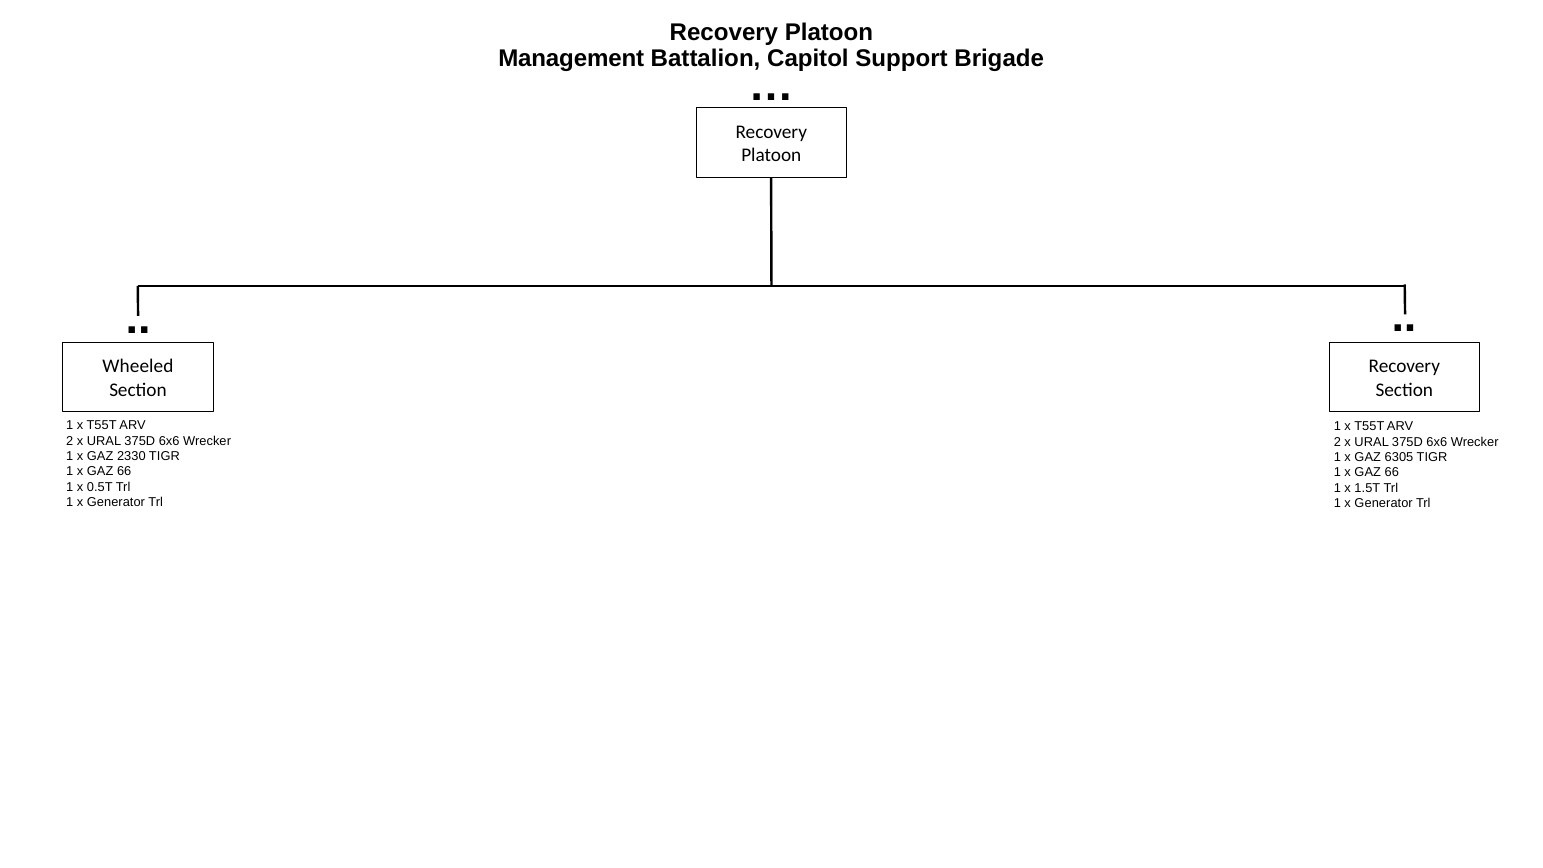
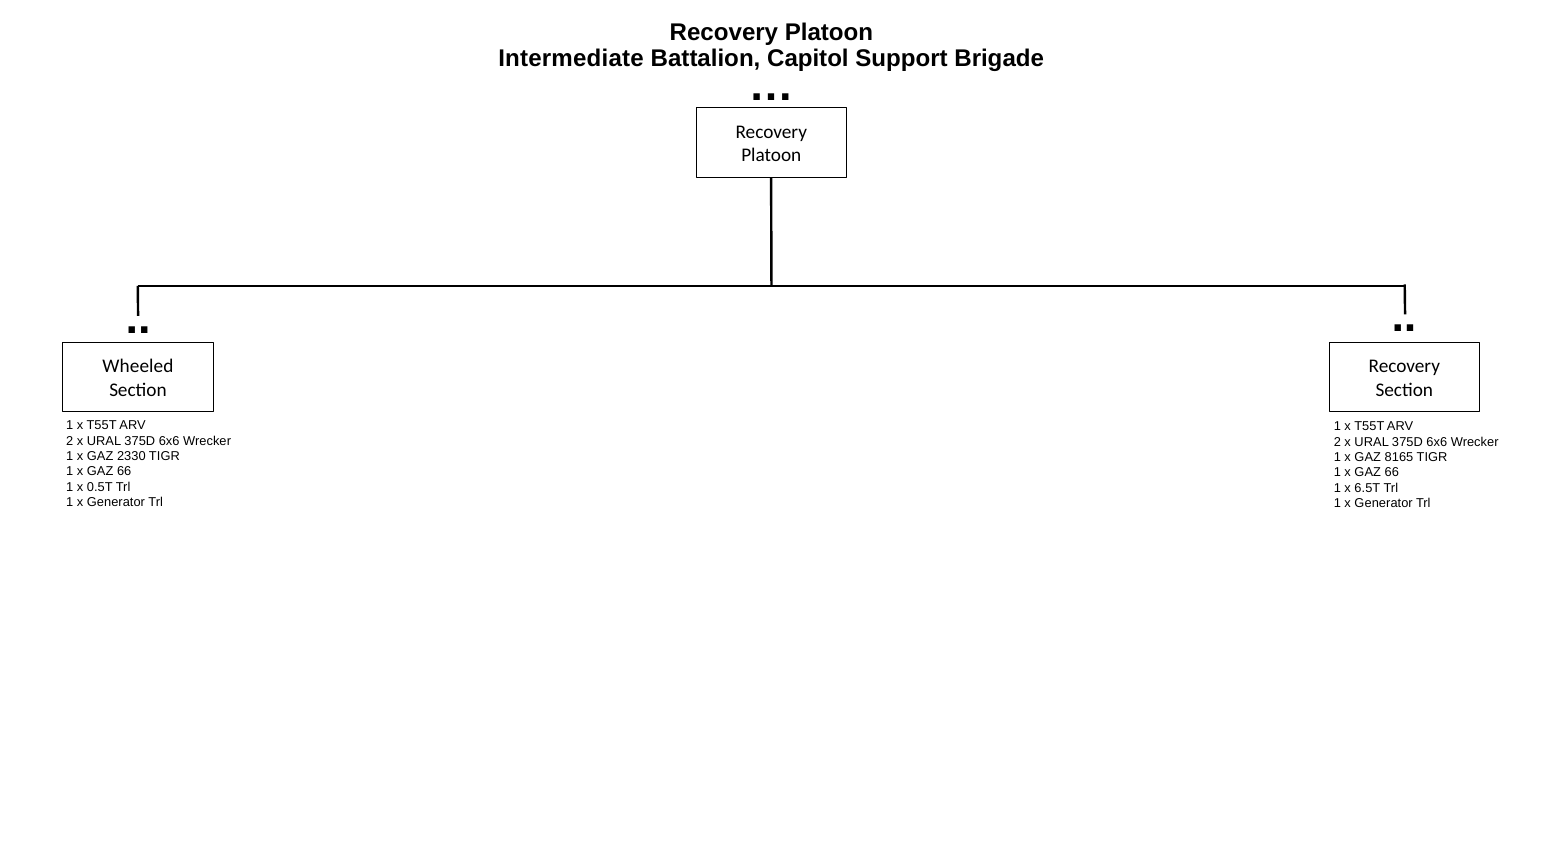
Management: Management -> Intermediate (571, 58)
6305: 6305 -> 8165 (1399, 457)
1.5T: 1.5T -> 6.5T (1367, 488)
